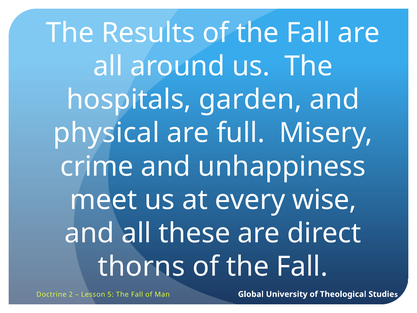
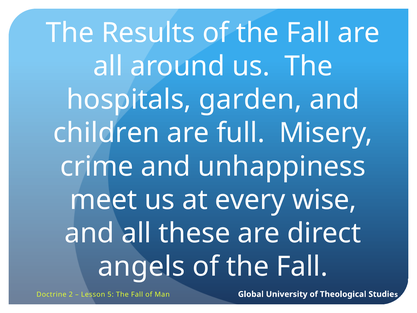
physical: physical -> children (106, 133)
thorns: thorns -> angels (141, 266)
